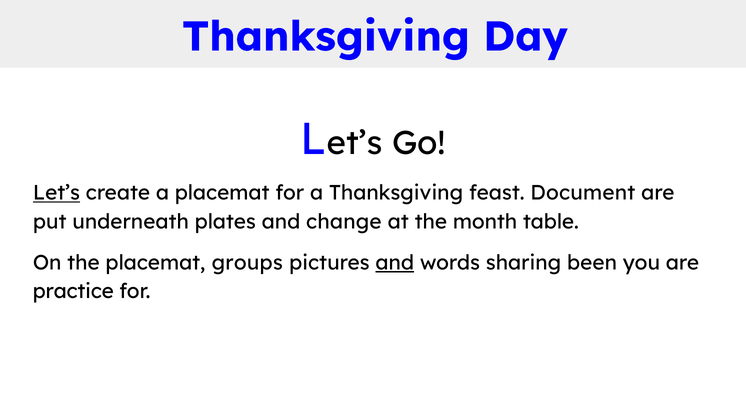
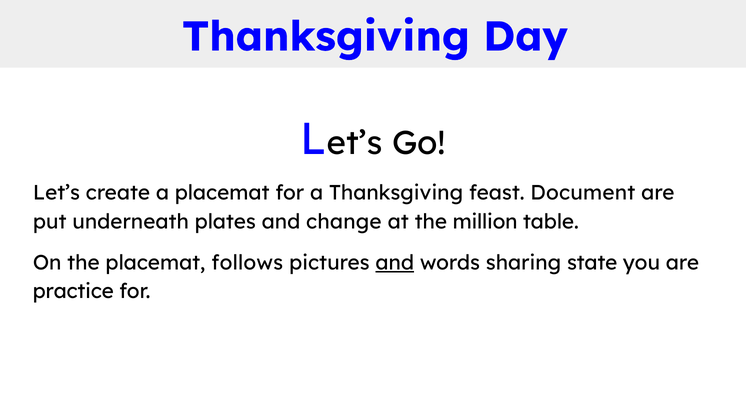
Let’s underline: present -> none (56, 193)
month: month -> million (485, 222)
groups: groups -> follows (247, 263)
been: been -> state (592, 263)
